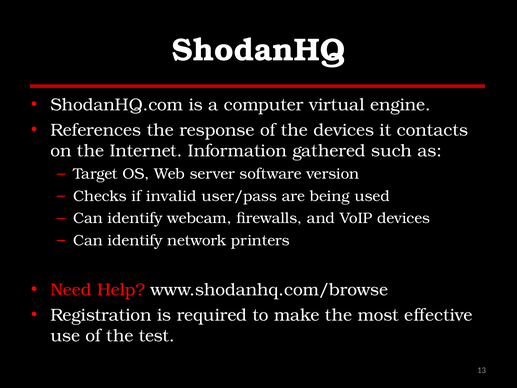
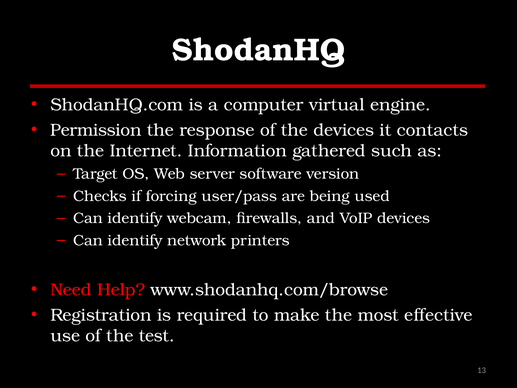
References: References -> Permission (96, 130)
invalid: invalid -> forcing (171, 196)
